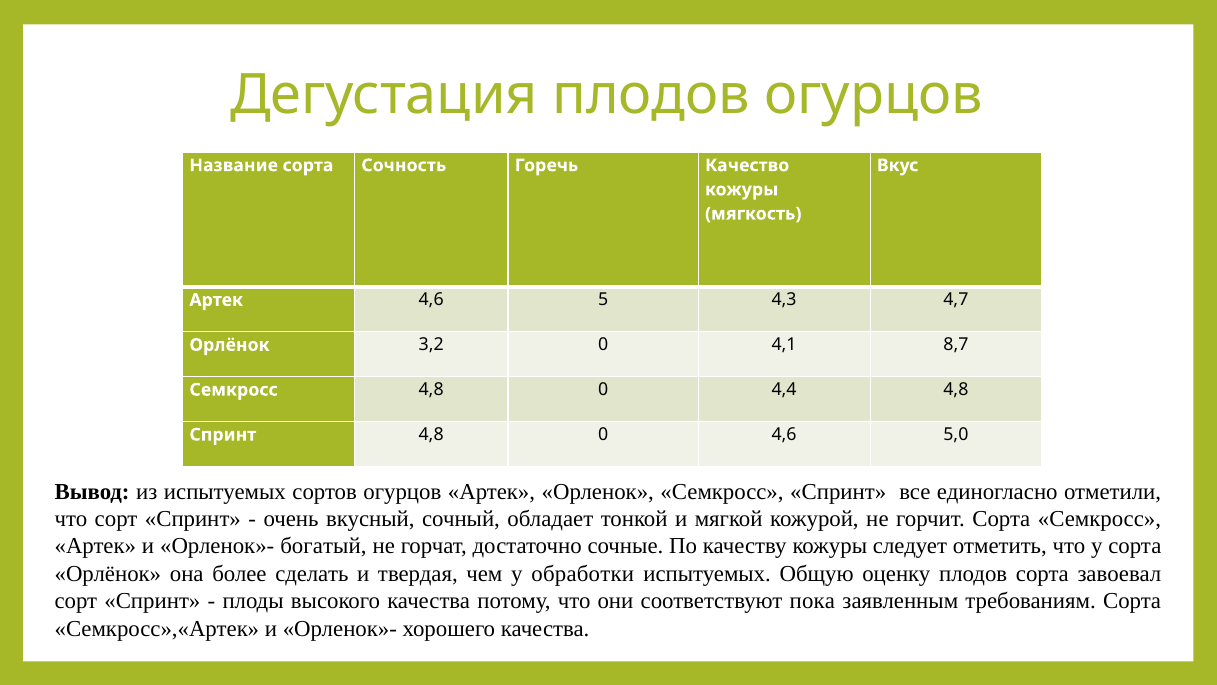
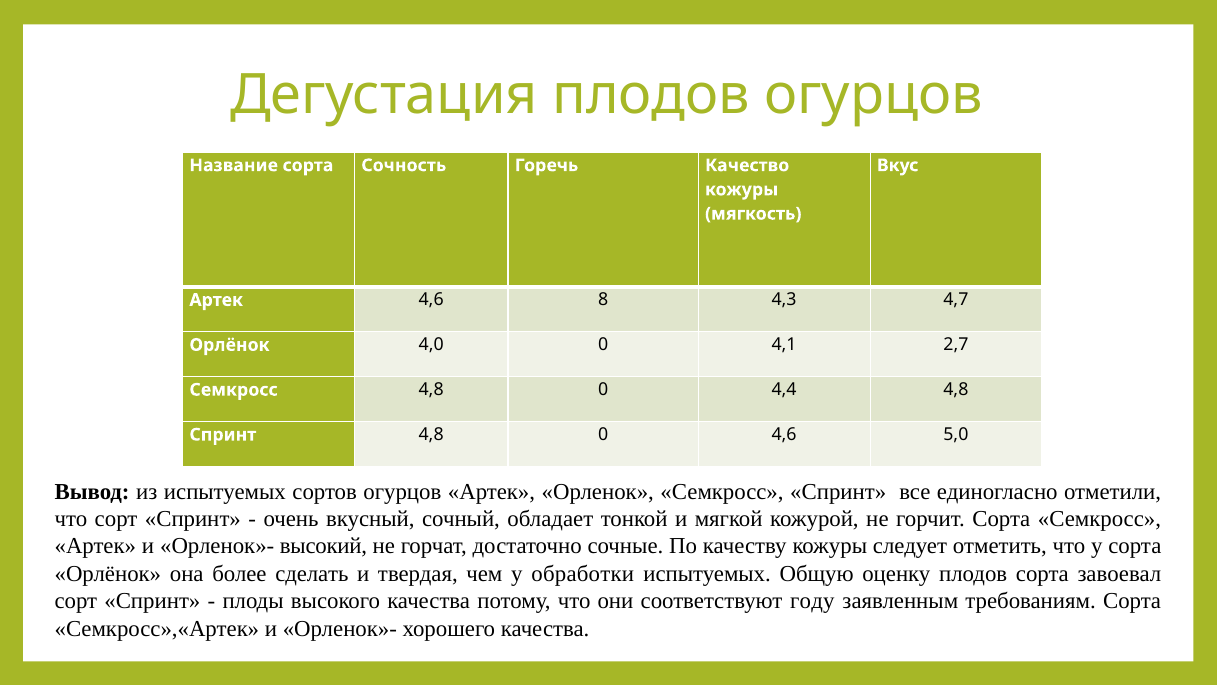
5: 5 -> 8 (603, 300)
3,2: 3,2 -> 4,0 (431, 345)
8,7: 8,7 -> 2,7 (956, 345)
богатый: богатый -> высокий (324, 546)
пока: пока -> году (812, 601)
